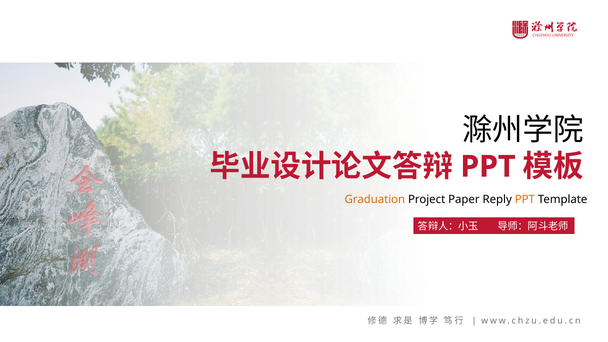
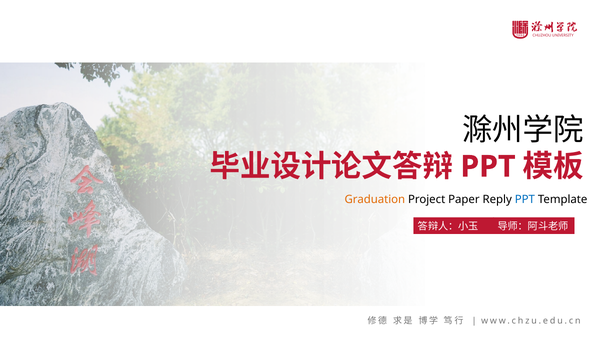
PPT colour: orange -> blue (525, 199)
